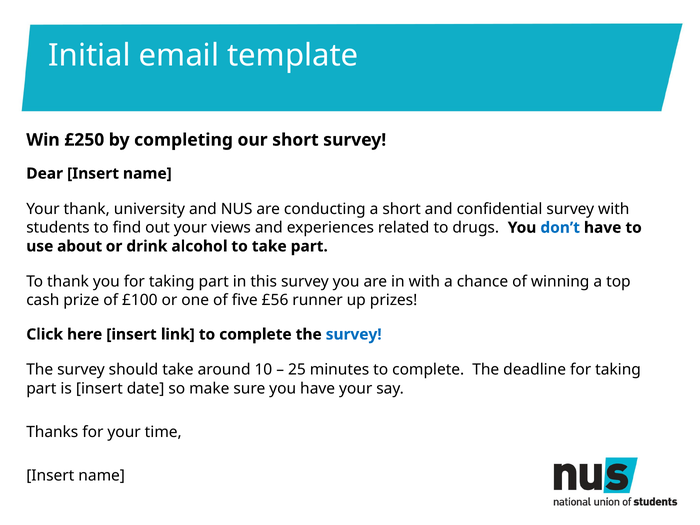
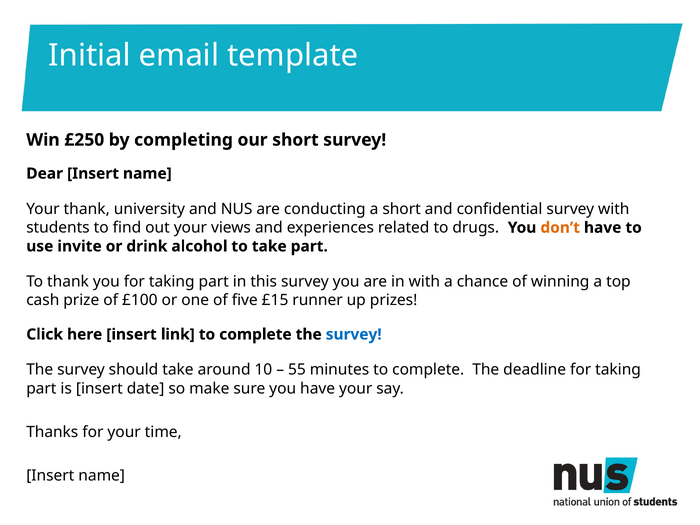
don’t colour: blue -> orange (560, 228)
about: about -> invite (80, 246)
£56: £56 -> £15 (275, 300)
25: 25 -> 55 (297, 370)
